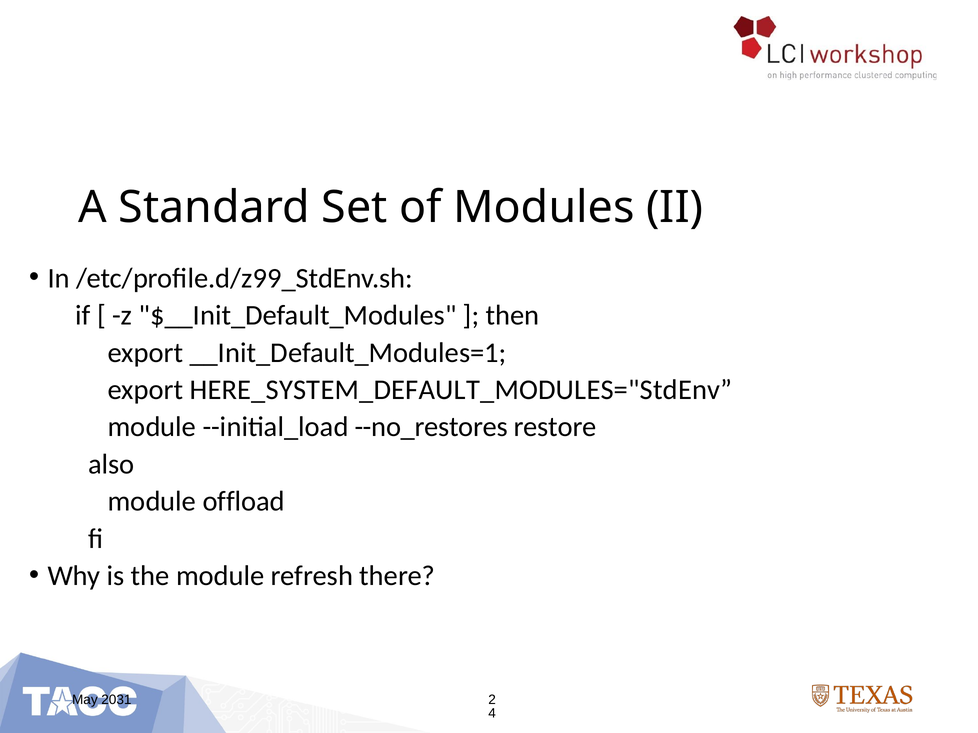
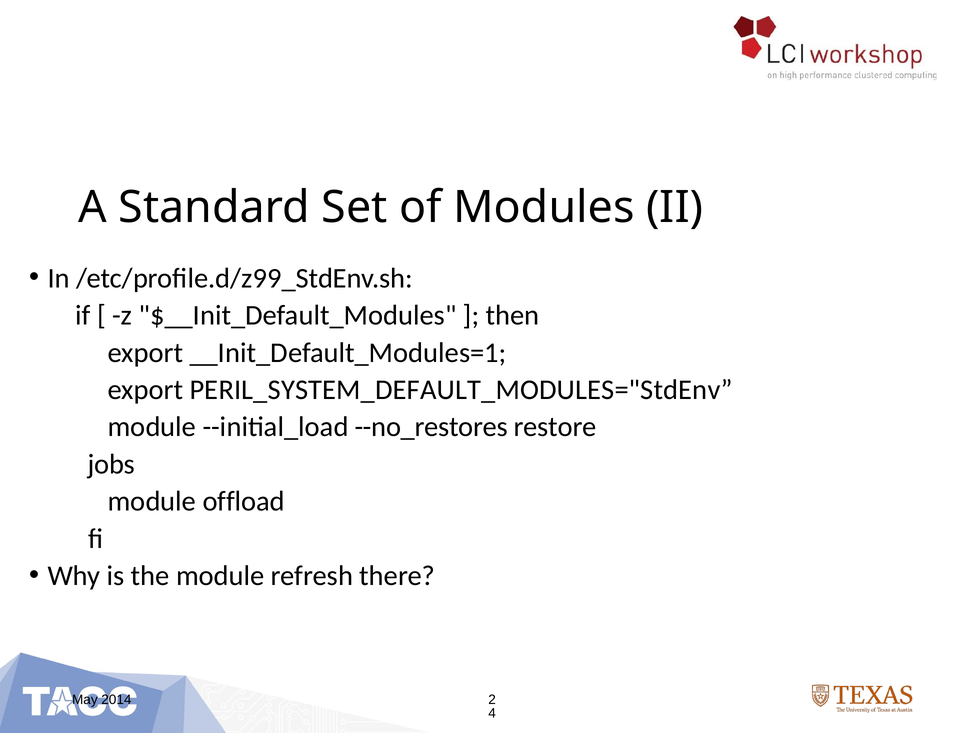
HERE_SYSTEM_DEFAULT_MODULES="StdEnv: HERE_SYSTEM_DEFAULT_MODULES="StdEnv -> PERIL_SYSTEM_DEFAULT_MODULES="StdEnv (461, 390)
also: also -> jobs (111, 465)
2031: 2031 -> 2014 (116, 700)
